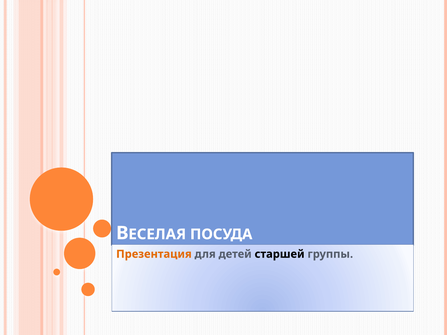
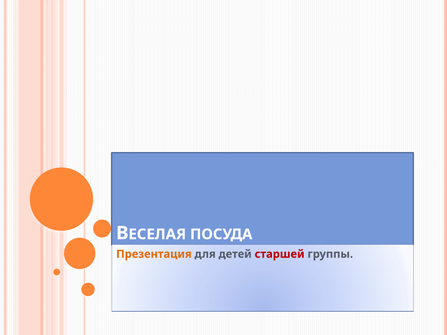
старшей colour: black -> red (280, 254)
